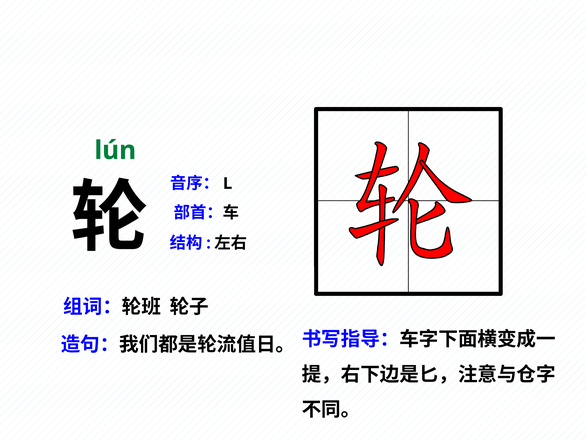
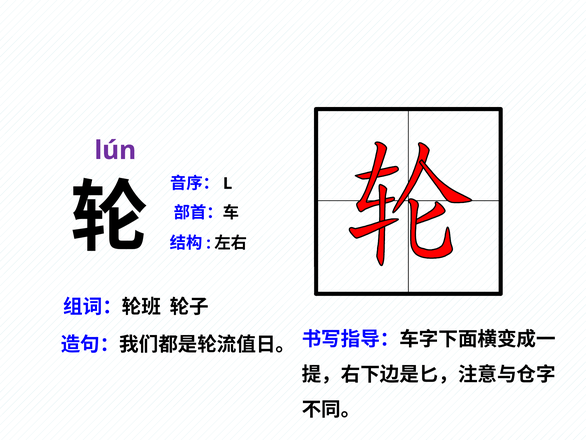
lún colour: green -> purple (115, 150)
